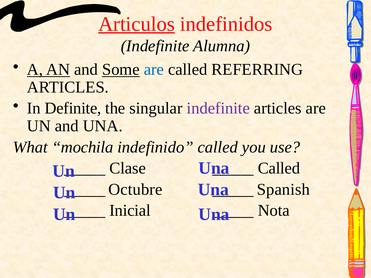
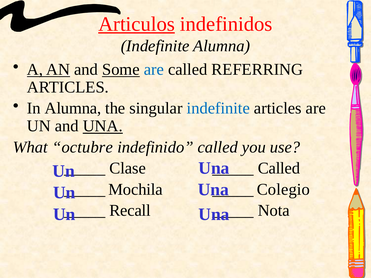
In Definite: Definite -> Alumna (73, 108)
indefinite colour: purple -> blue (218, 108)
UNA underline: none -> present (103, 126)
mochila: mochila -> octubre (83, 147)
Octubre: Octubre -> Mochila (136, 190)
Spanish: Spanish -> Colegio (283, 190)
Inicial: Inicial -> Recall (130, 211)
